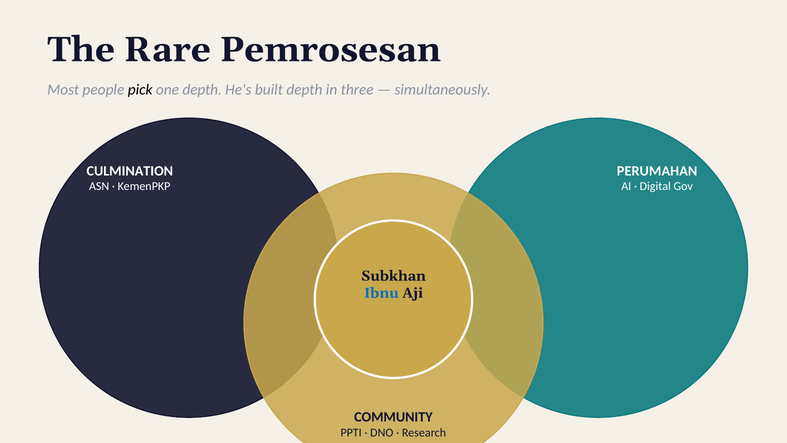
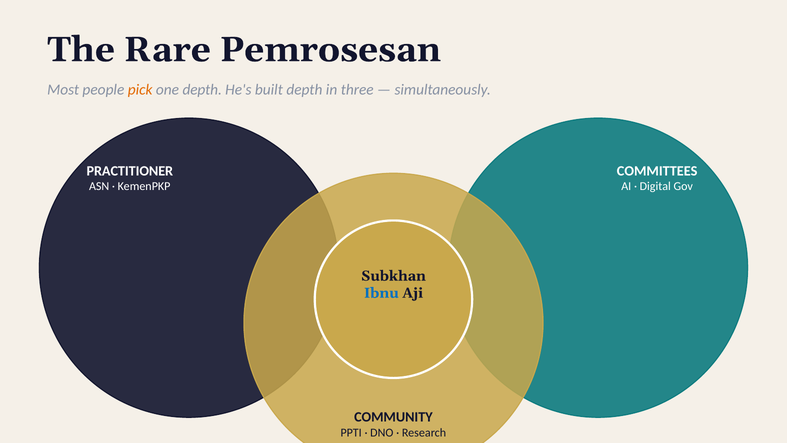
pick colour: black -> orange (140, 90)
CULMINATION: CULMINATION -> PRACTITIONER (130, 171)
PERUMAHAN: PERUMAHAN -> COMMITTEES (657, 171)
